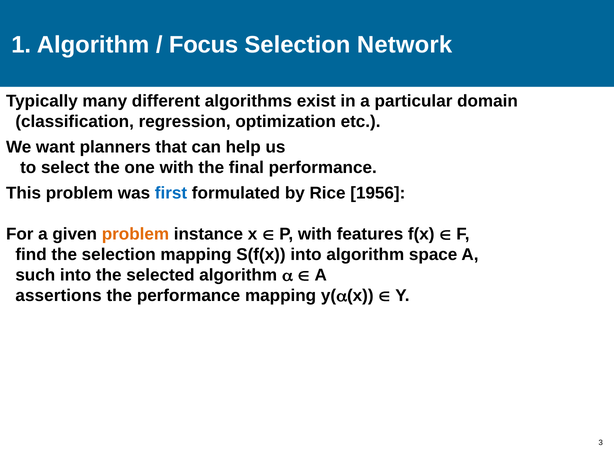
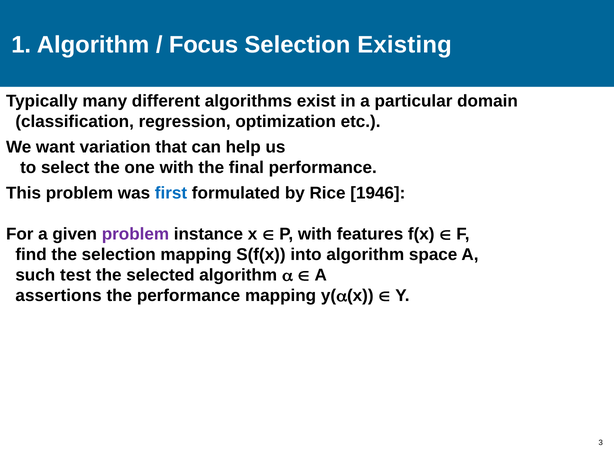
Network: Network -> Existing (405, 45)
planners: planners -> variation (115, 147)
1956: 1956 -> 1946 (378, 194)
problem colour: orange -> purple (135, 235)
such into: into -> test (76, 275)
